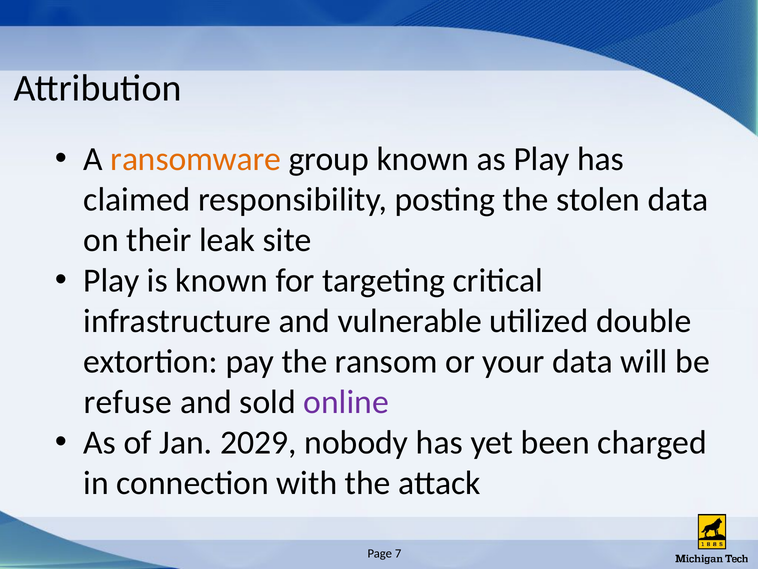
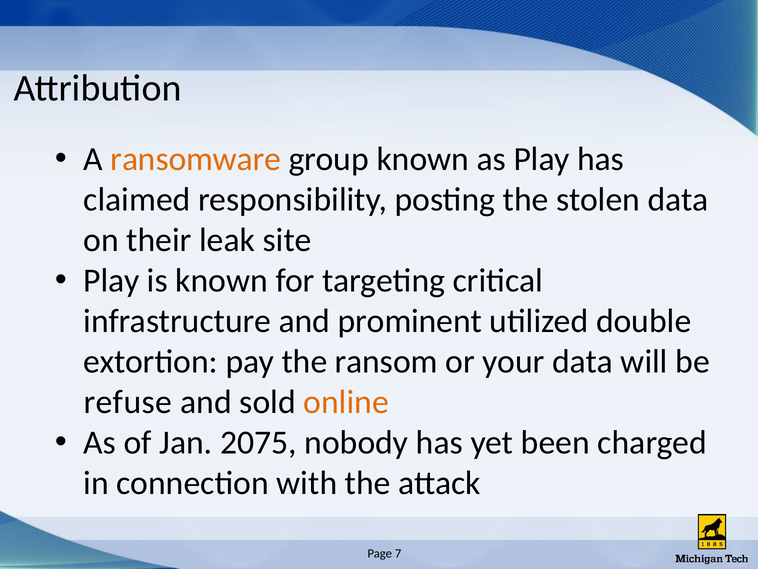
vulnerable: vulnerable -> prominent (410, 321)
online colour: purple -> orange (346, 402)
2029: 2029 -> 2075 (258, 442)
